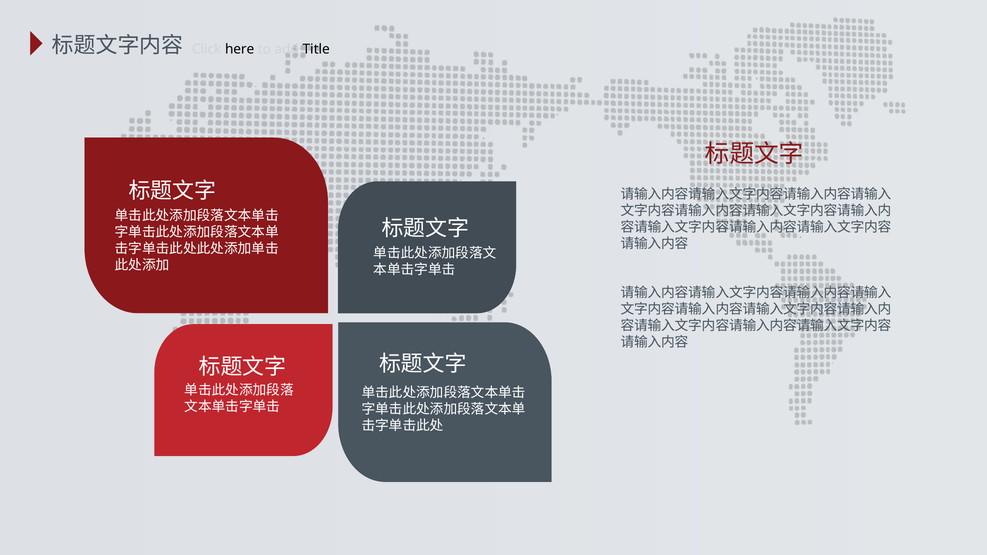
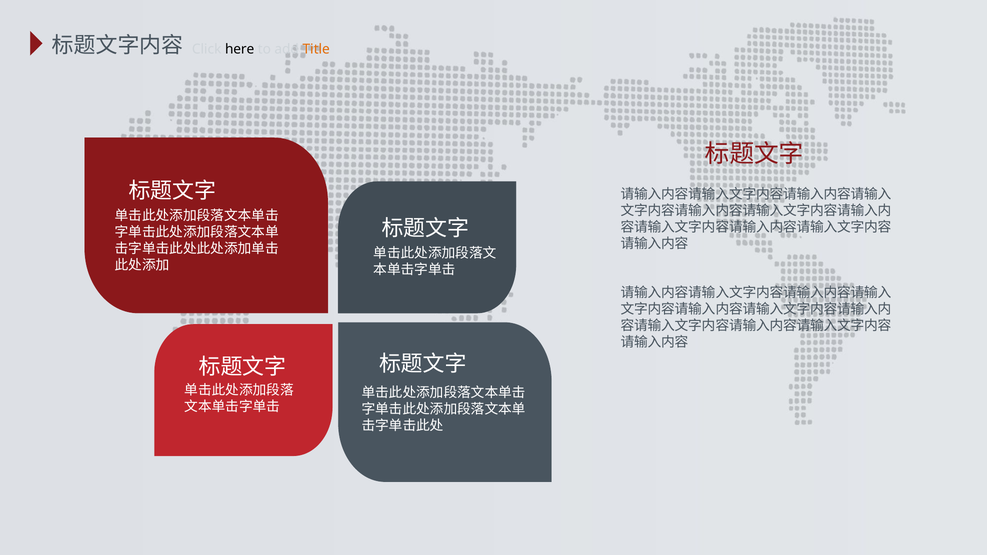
Title colour: black -> orange (316, 49)
